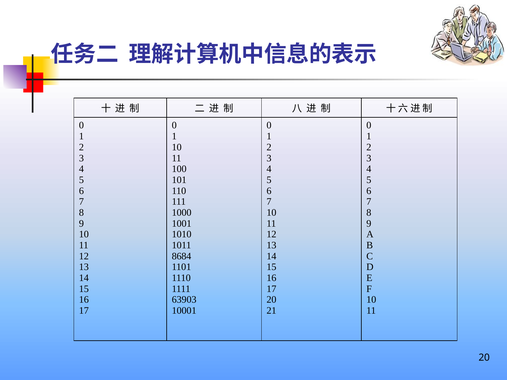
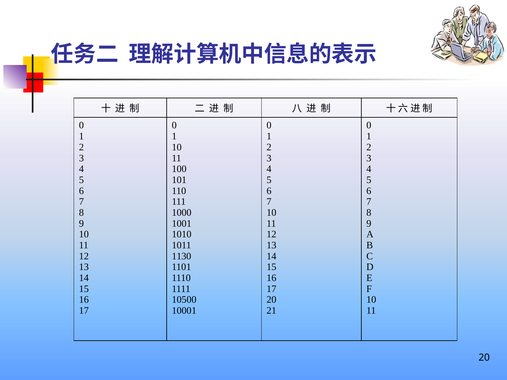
8684: 8684 -> 1130 (182, 256)
63903: 63903 -> 10500 (184, 300)
